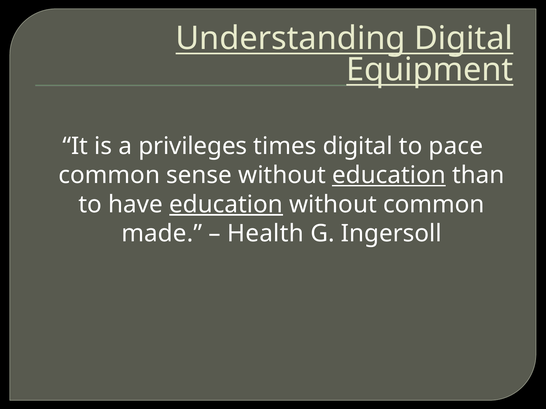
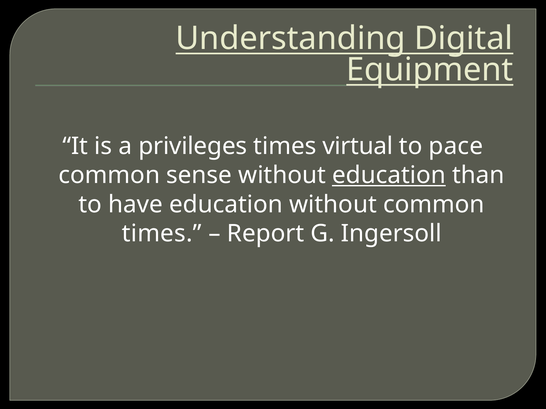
times digital: digital -> virtual (358, 146)
education underline: present -> none (226, 205)
made: made -> times (162, 234)
Health: Health -> Report (266, 234)
